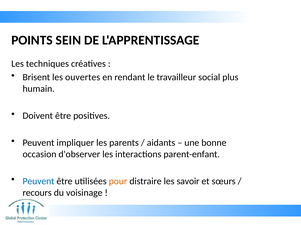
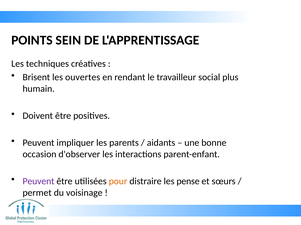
Peuvent colour: blue -> purple (38, 182)
savoir: savoir -> pense (188, 182)
recours: recours -> permet (37, 193)
